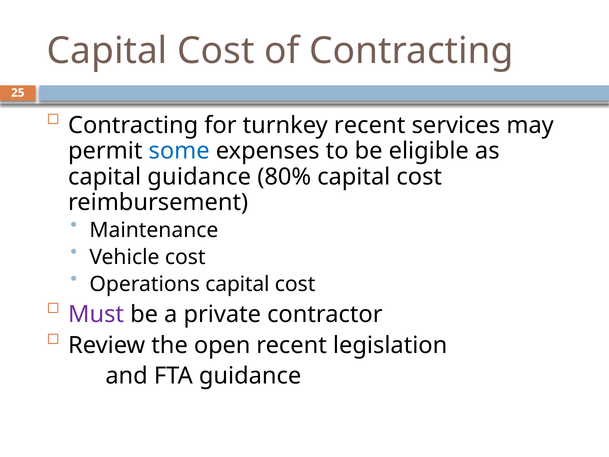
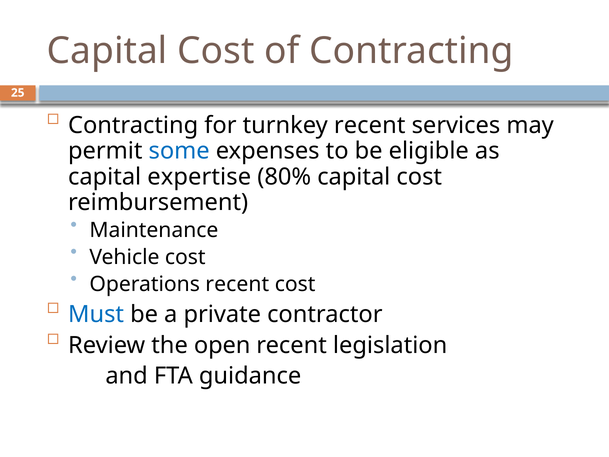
capital guidance: guidance -> expertise (199, 177)
Operations capital: capital -> recent (237, 284)
Must colour: purple -> blue (96, 314)
